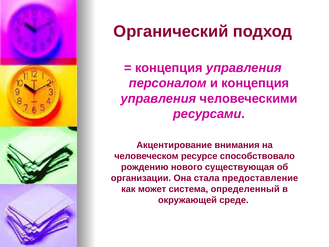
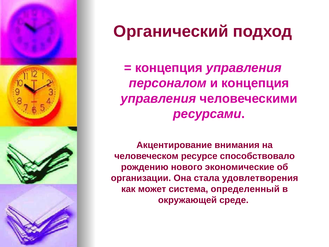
существующая: существующая -> экономические (240, 167)
предоставление: предоставление -> удовлетворения (260, 178)
